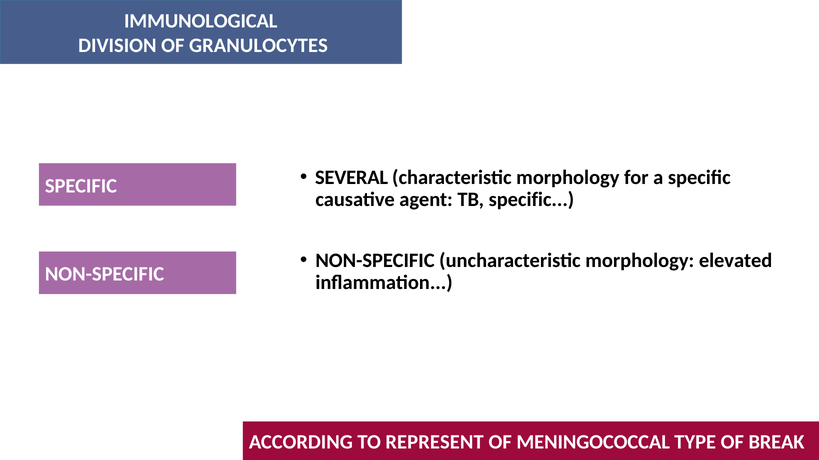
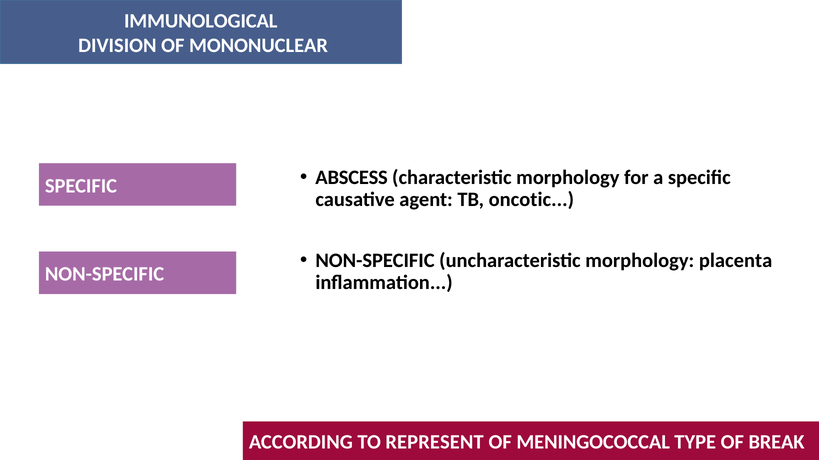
GRANULOCYTES: GRANULOCYTES -> MONONUCLEAR (258, 46)
SEVERAL: SEVERAL -> ABSCESS (352, 178)
TB specific: specific -> oncotic (531, 200)
elevated: elevated -> placenta (736, 261)
